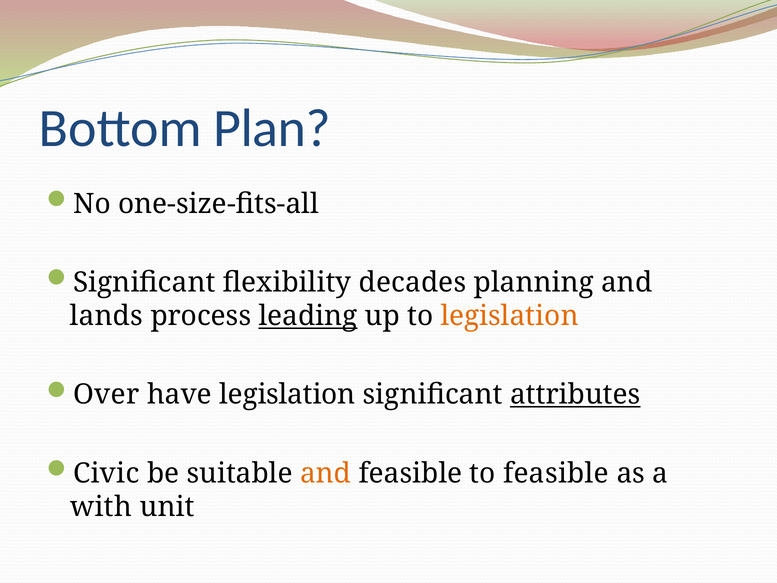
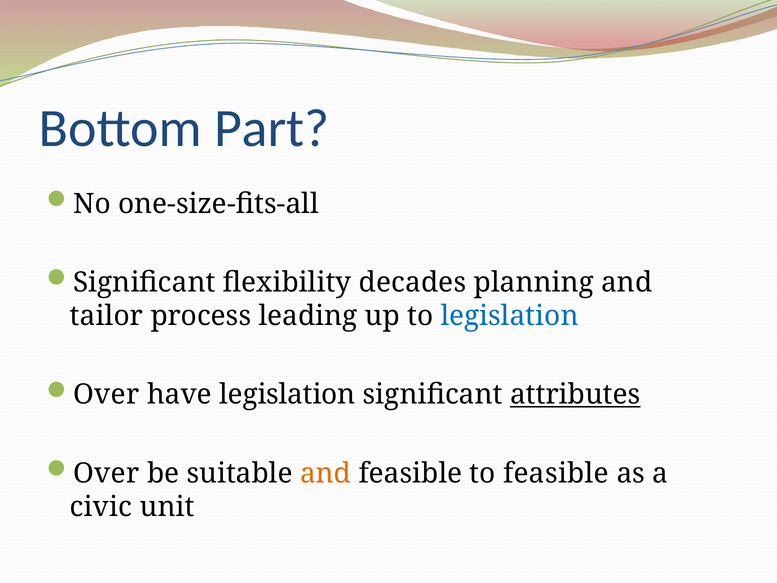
Plan: Plan -> Part (272, 128)
lands: lands -> tailor (106, 316)
leading underline: present -> none (308, 316)
legislation colour: orange -> blue (510, 316)
Civic: Civic -> Over (106, 473)
with: with -> civic (101, 507)
